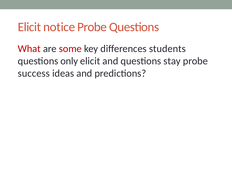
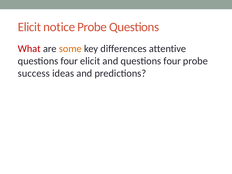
some colour: red -> orange (70, 49)
students: students -> attentive (168, 49)
only: only -> four (69, 61)
and questions stay: stay -> four (172, 61)
